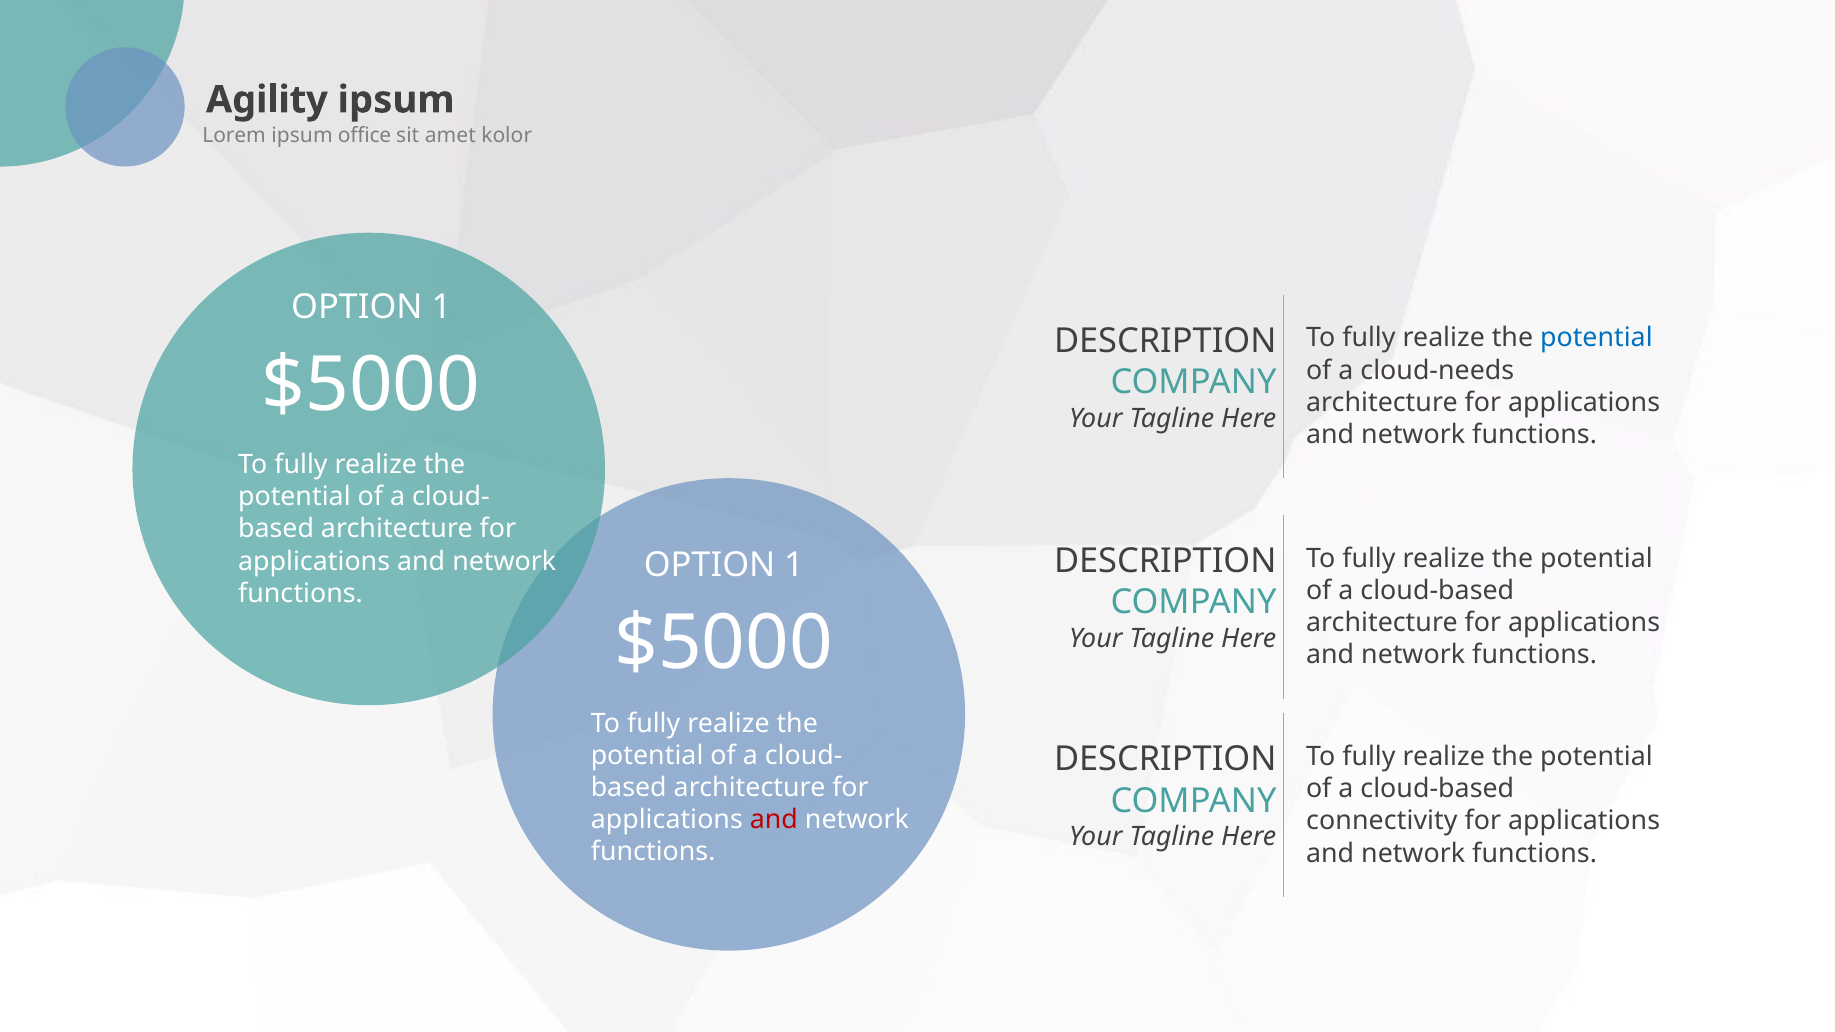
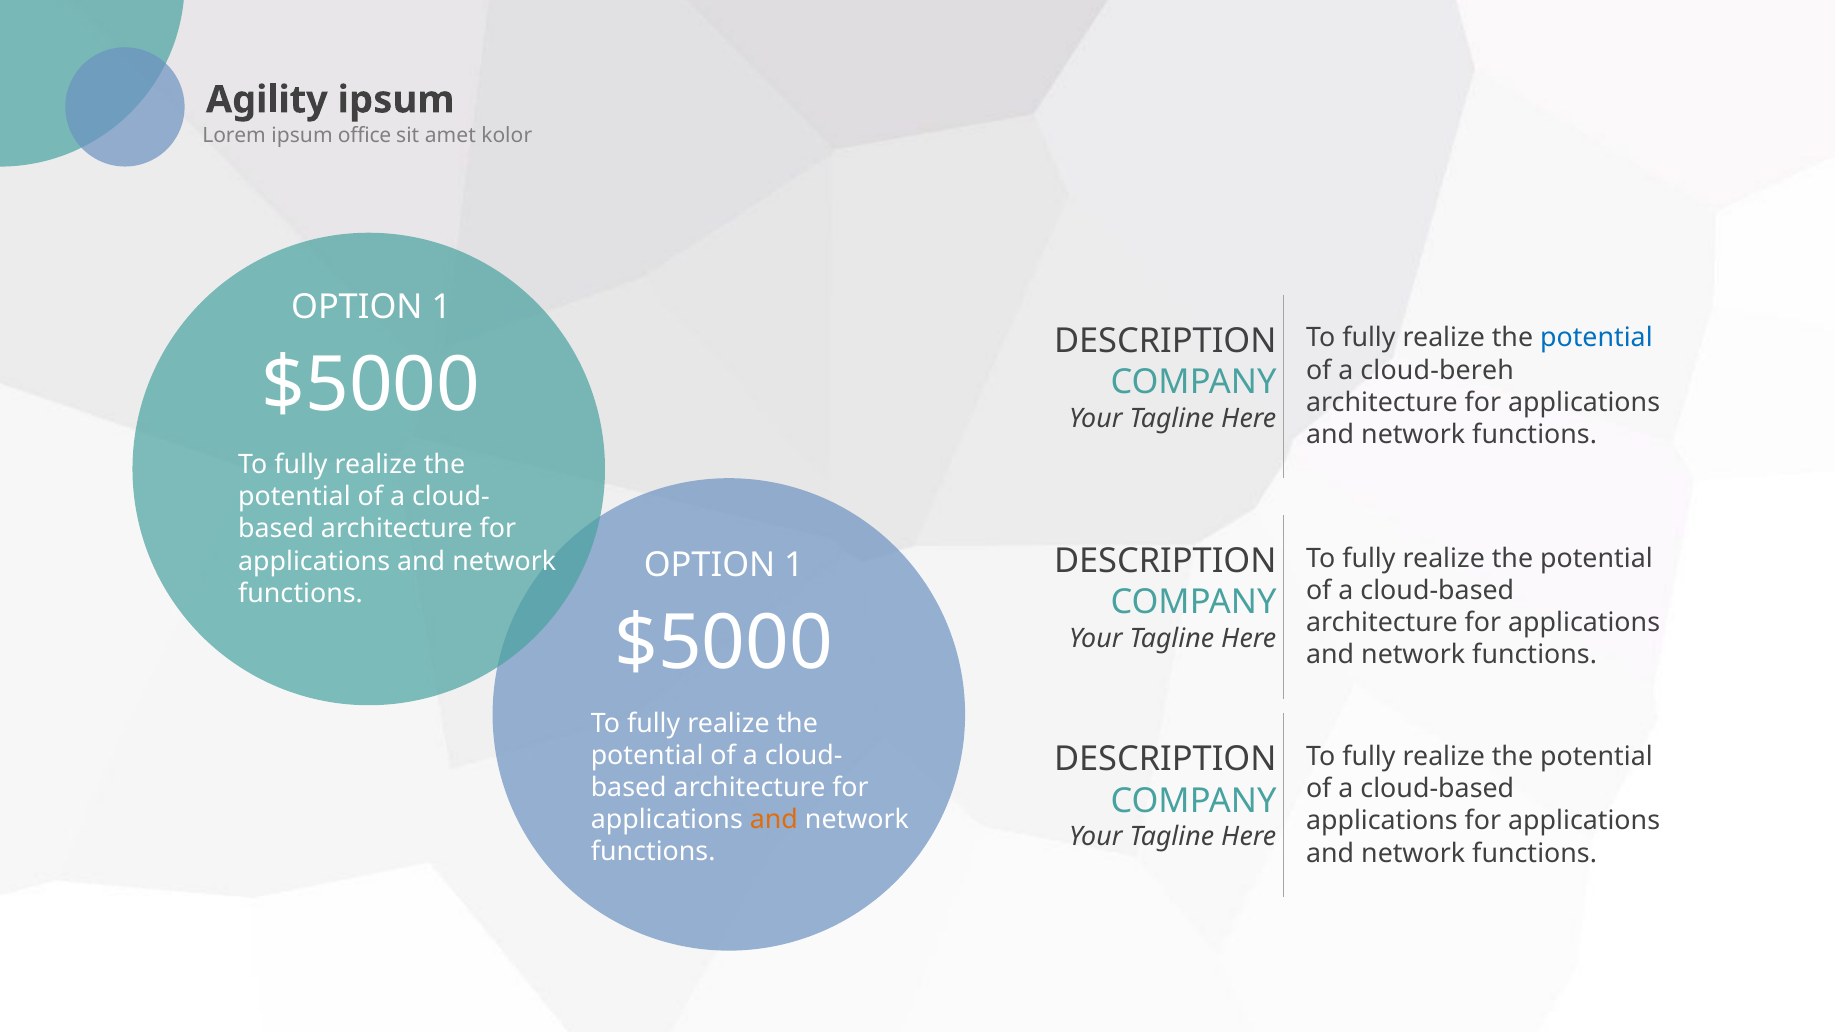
cloud-needs: cloud-needs -> cloud-bereh (1437, 370)
and colour: red -> orange (774, 820)
connectivity: connectivity -> applications (1382, 821)
